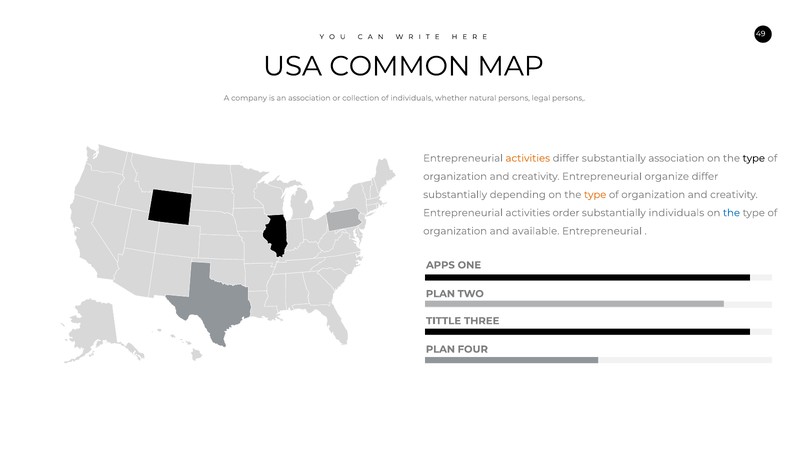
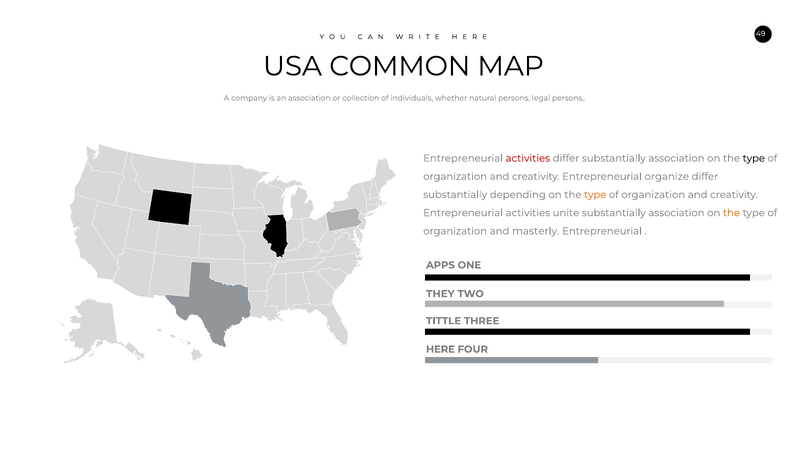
activities colour: orange -> red (528, 158)
order: order -> unite (566, 213)
individuals: individuals -> association (676, 213)
the colour: blue -> orange (731, 213)
available: available -> masterly (536, 231)
PLAN: PLAN -> THEY (440, 294)
PLAN: PLAN -> HERE (440, 349)
